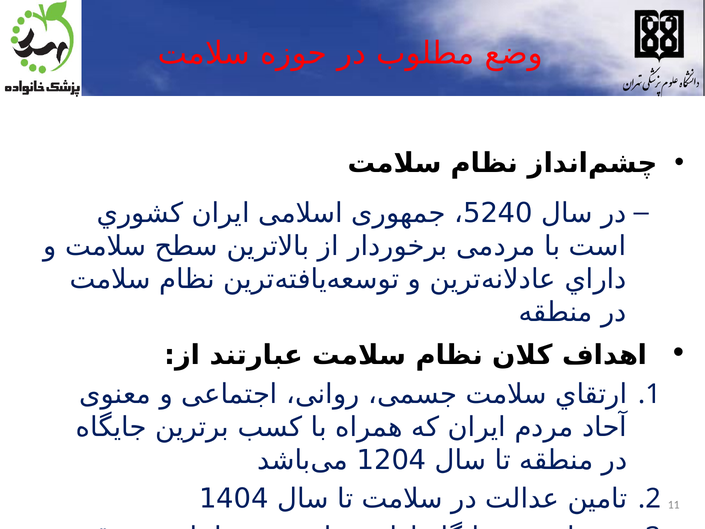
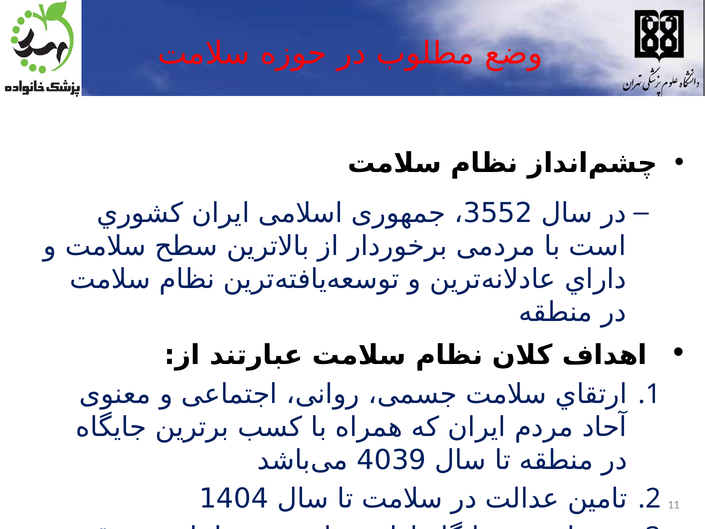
5240: 5240 -> 3552 (498, 213)
1204: 1204 -> 4039 (392, 460)
